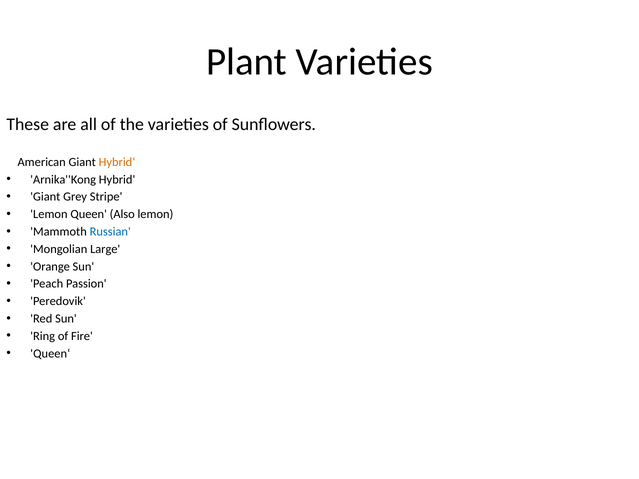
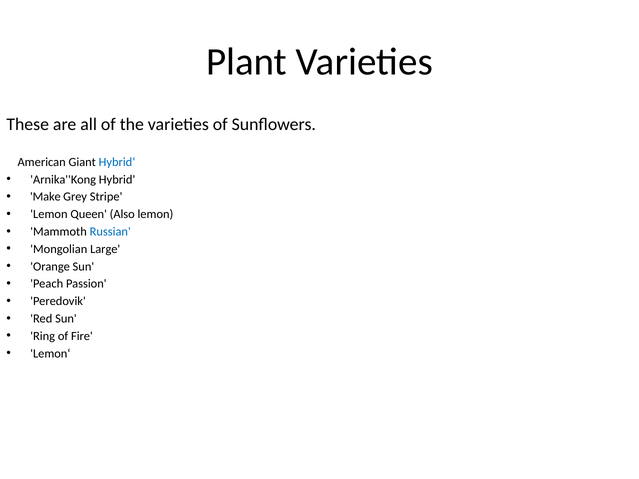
Hybrid‘ colour: orange -> blue (117, 162)
Giant: Giant -> Make (45, 197)
Queen‘: Queen‘ -> Lemon‘ (50, 354)
